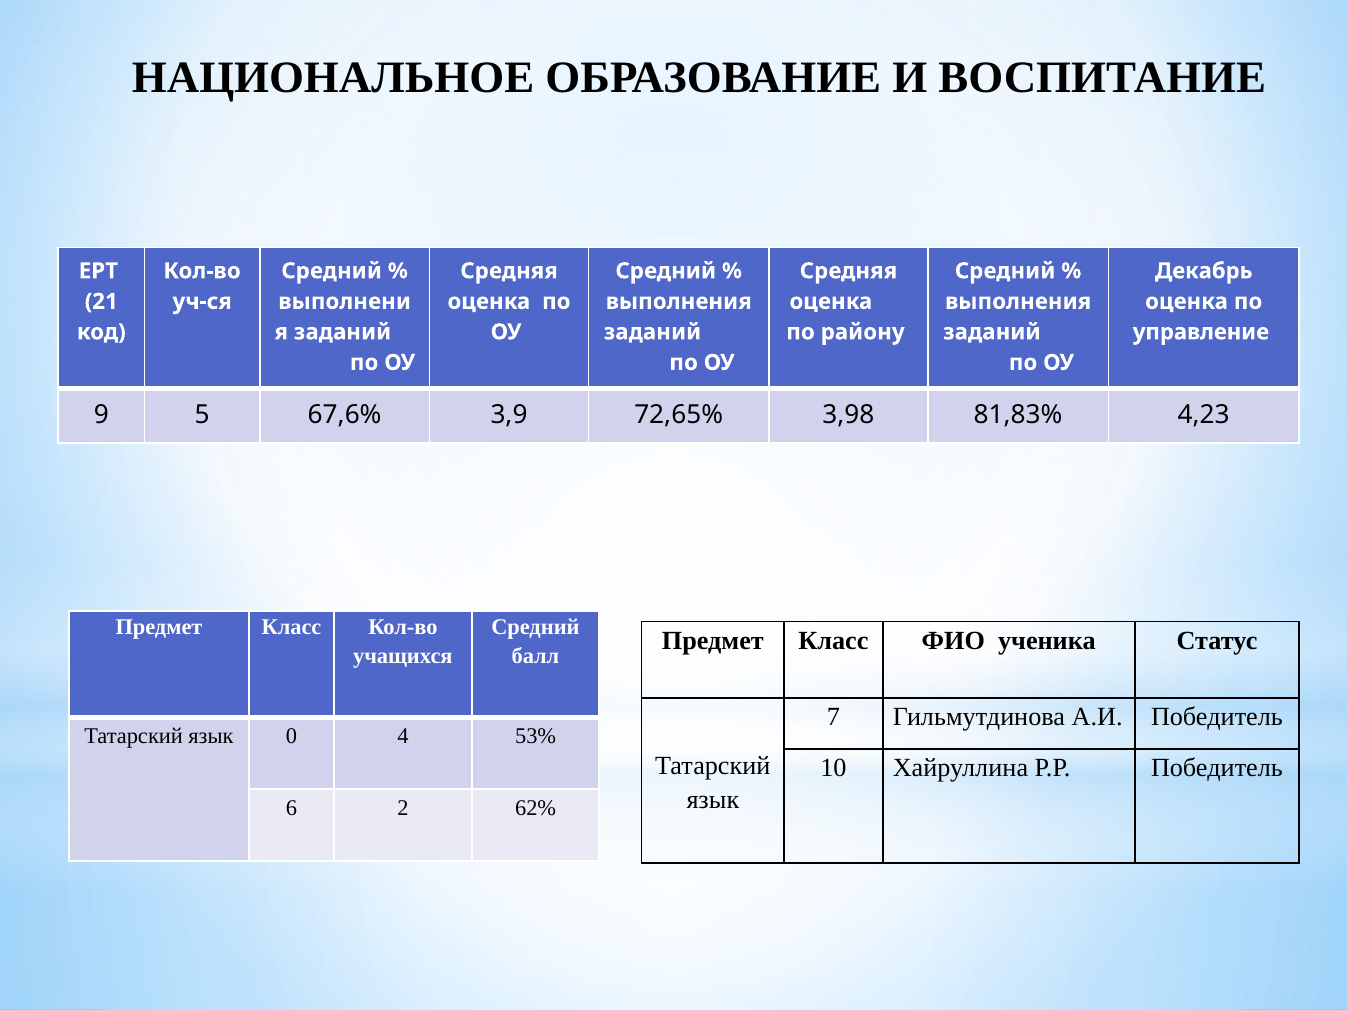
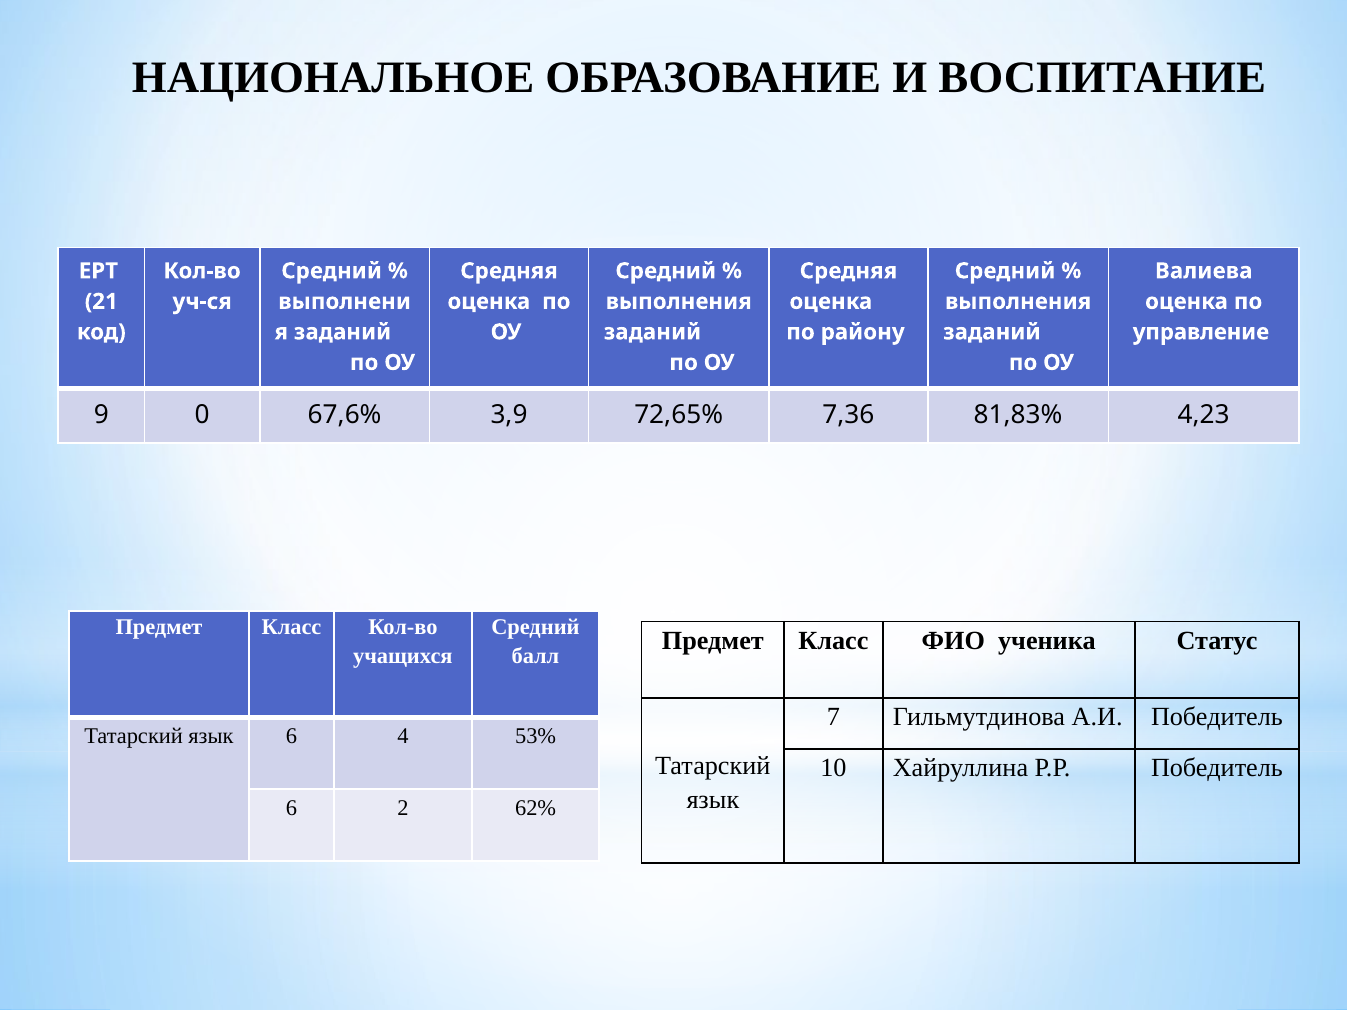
Декабрь: Декабрь -> Валиева (1204, 271)
5: 5 -> 0 (202, 415)
3,98: 3,98 -> 7,36 (848, 415)
язык 0: 0 -> 6 (292, 737)
